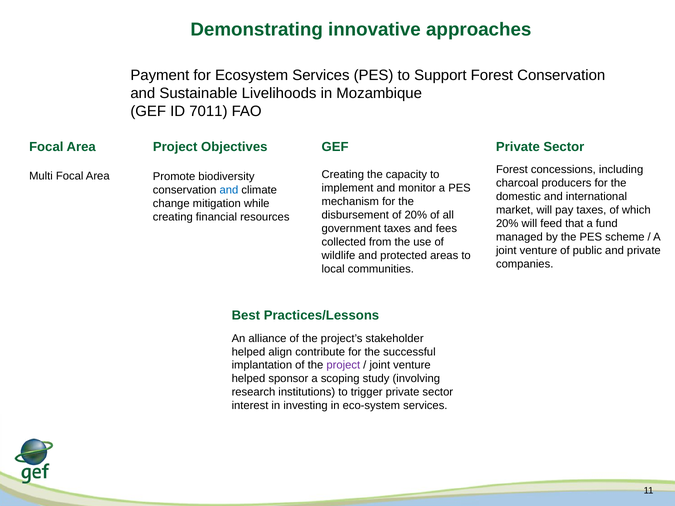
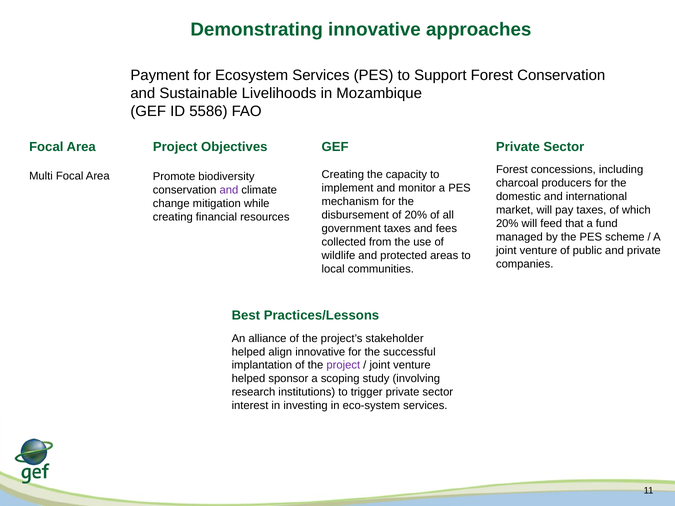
7011: 7011 -> 5586 (208, 111)
and colour: blue -> purple (229, 190)
align contribute: contribute -> innovative (320, 352)
